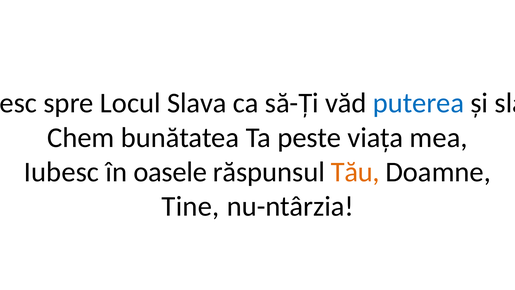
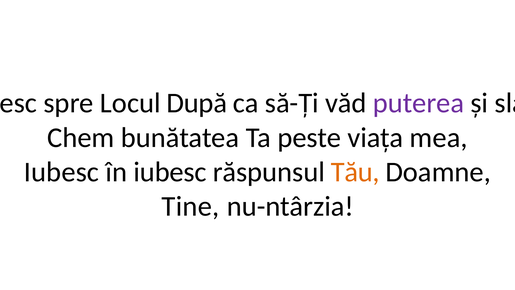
Locul Slava: Slava -> După (197, 103)
puterea colour: blue -> purple (419, 103)
în oasele: oasele -> iubesc (170, 172)
